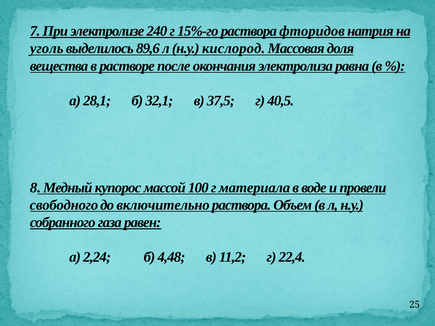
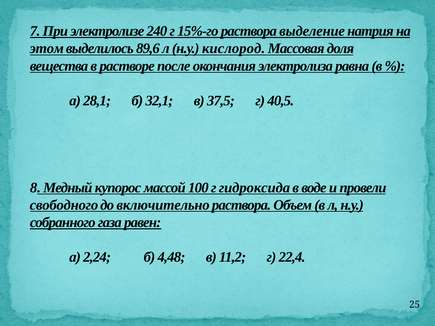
фторидов: фторидов -> выделение (312, 31)
уголь: уголь -> этом (47, 49)
материала: материала -> гидроксида (254, 188)
